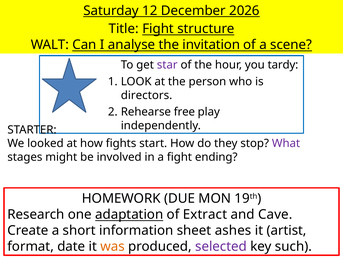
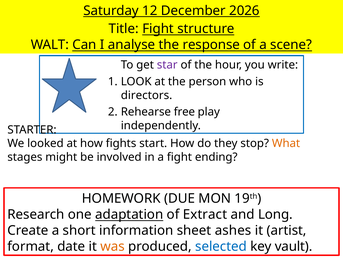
invitation: invitation -> response (211, 45)
tardy: tardy -> write (283, 65)
What colour: purple -> orange (286, 144)
Cave: Cave -> Long (275, 215)
selected colour: purple -> blue (221, 247)
such: such -> vault (294, 247)
